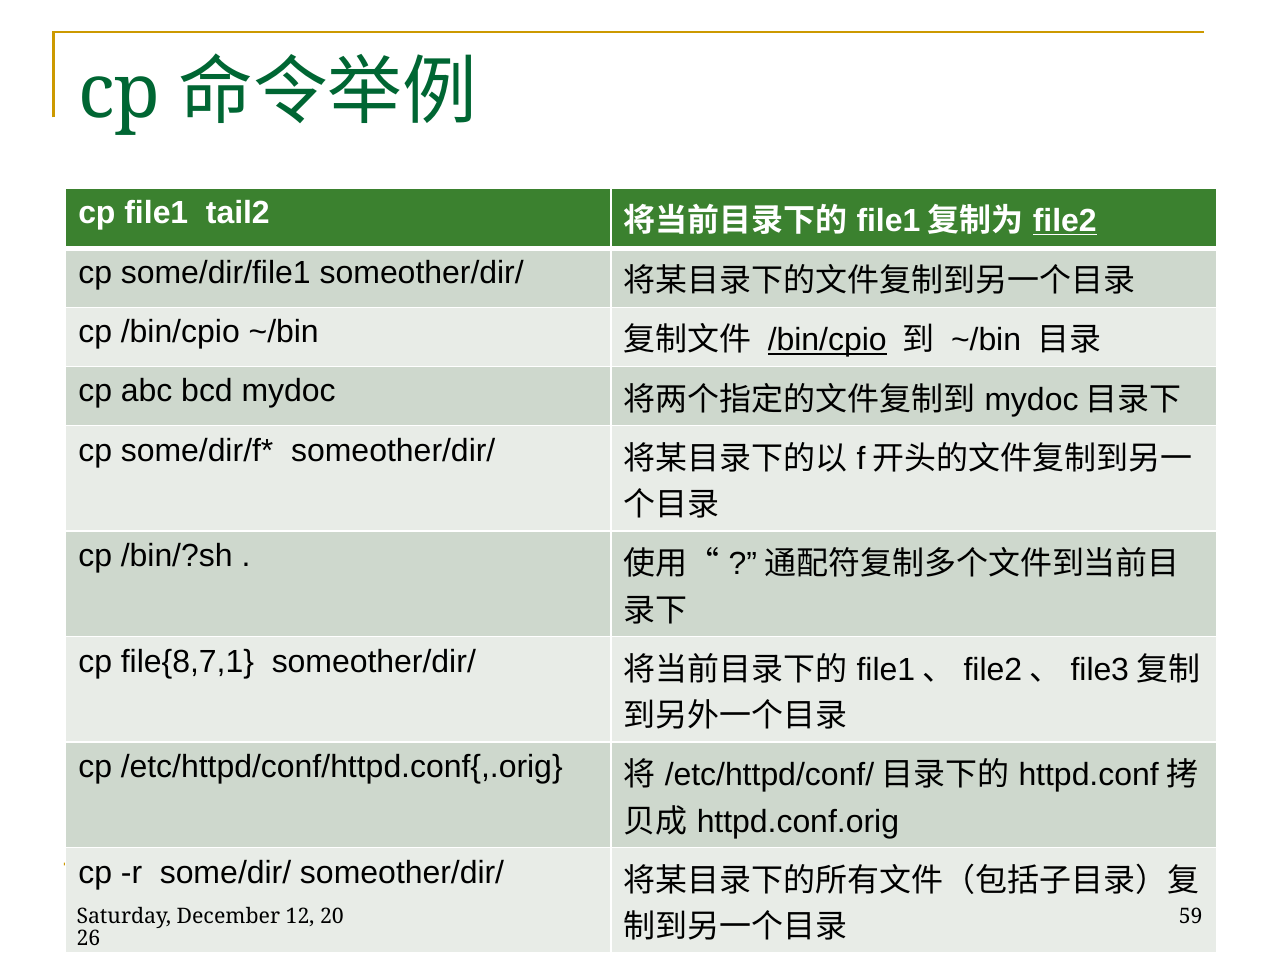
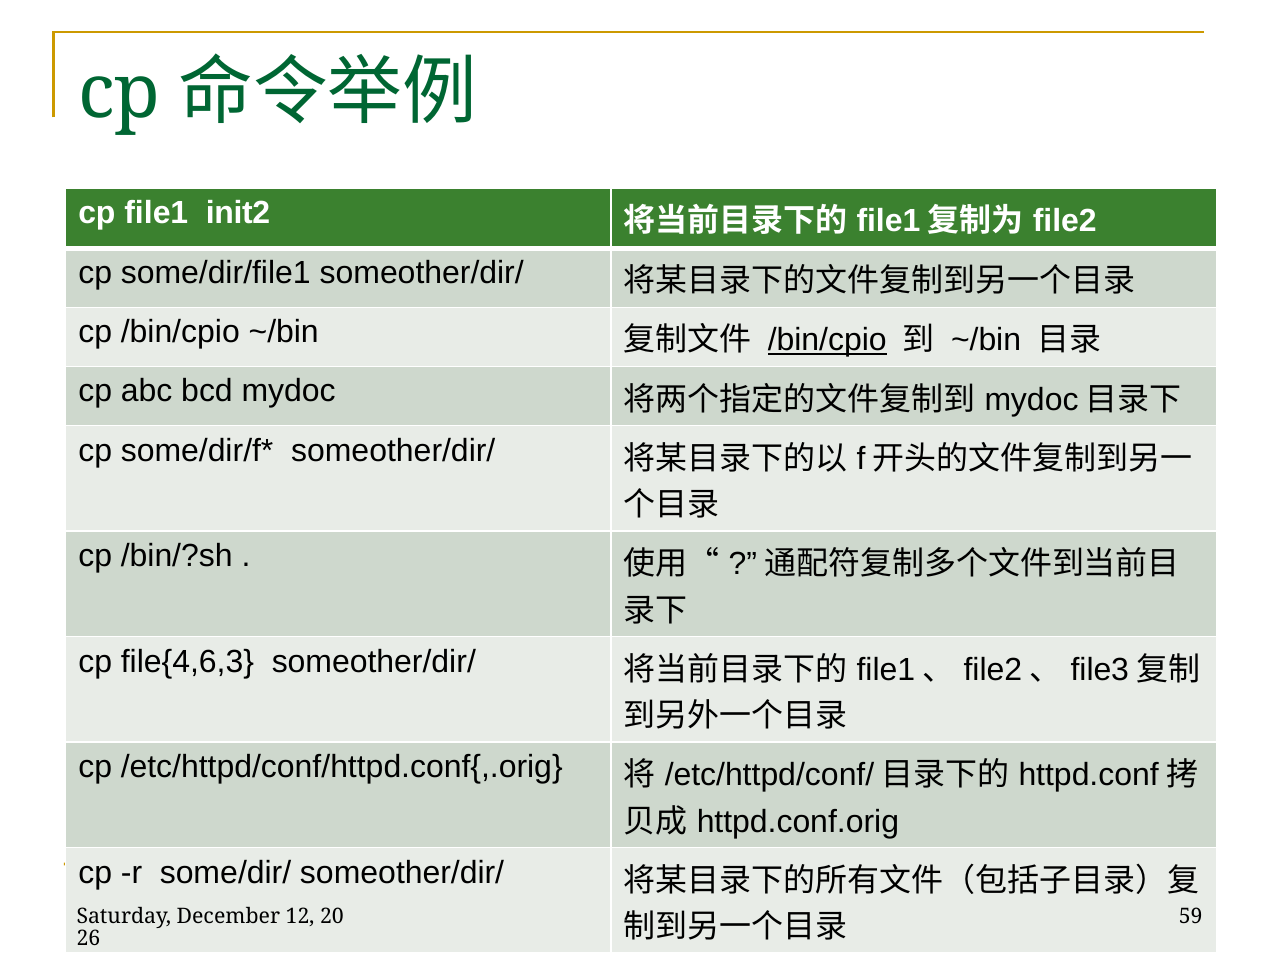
tail2: tail2 -> init2 (238, 212)
file2 underline: present -> none (1065, 221)
file{8,7,1: file{8,7,1 -> file{4,6,3 (187, 661)
